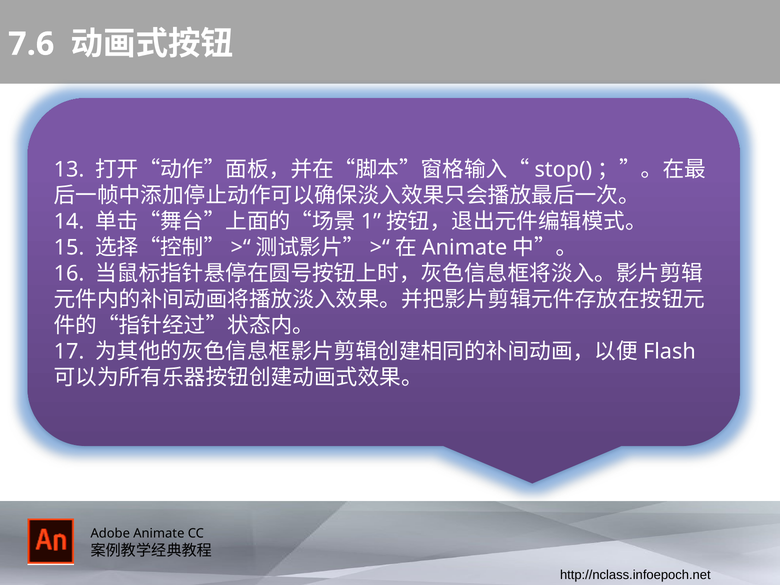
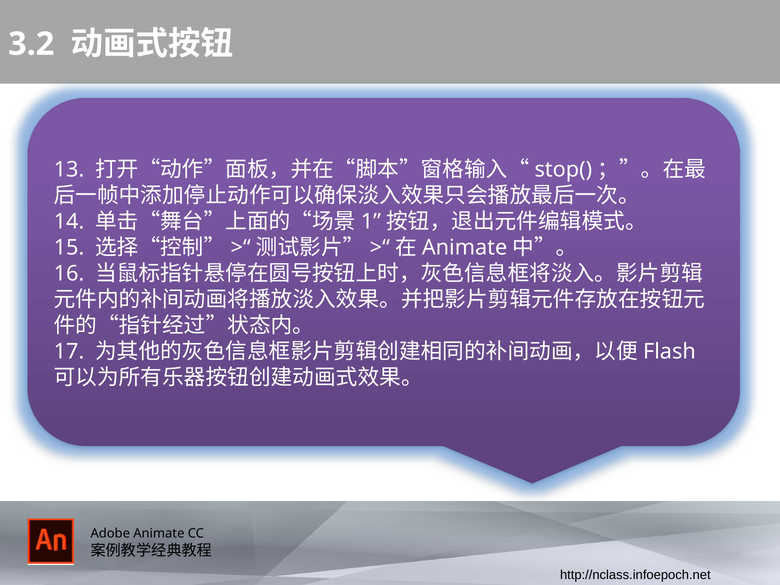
7.6: 7.6 -> 3.2 (31, 44)
